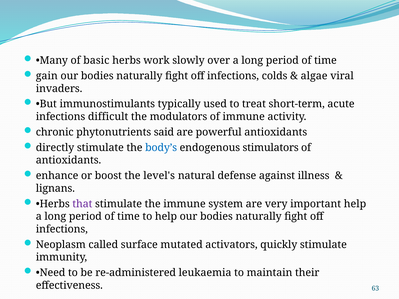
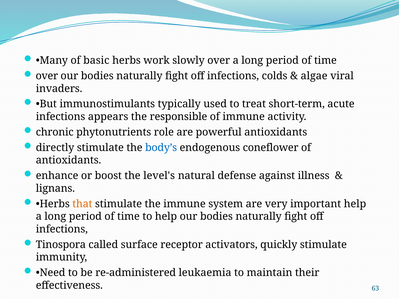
gain: gain -> over (47, 76)
difficult: difficult -> appears (108, 117)
modulators: modulators -> responsible (178, 117)
said: said -> role (164, 132)
stimulators: stimulators -> coneflower (271, 148)
that colour: purple -> orange (82, 204)
Neoplasm: Neoplasm -> Tinospora (61, 245)
mutated: mutated -> receptor (182, 245)
